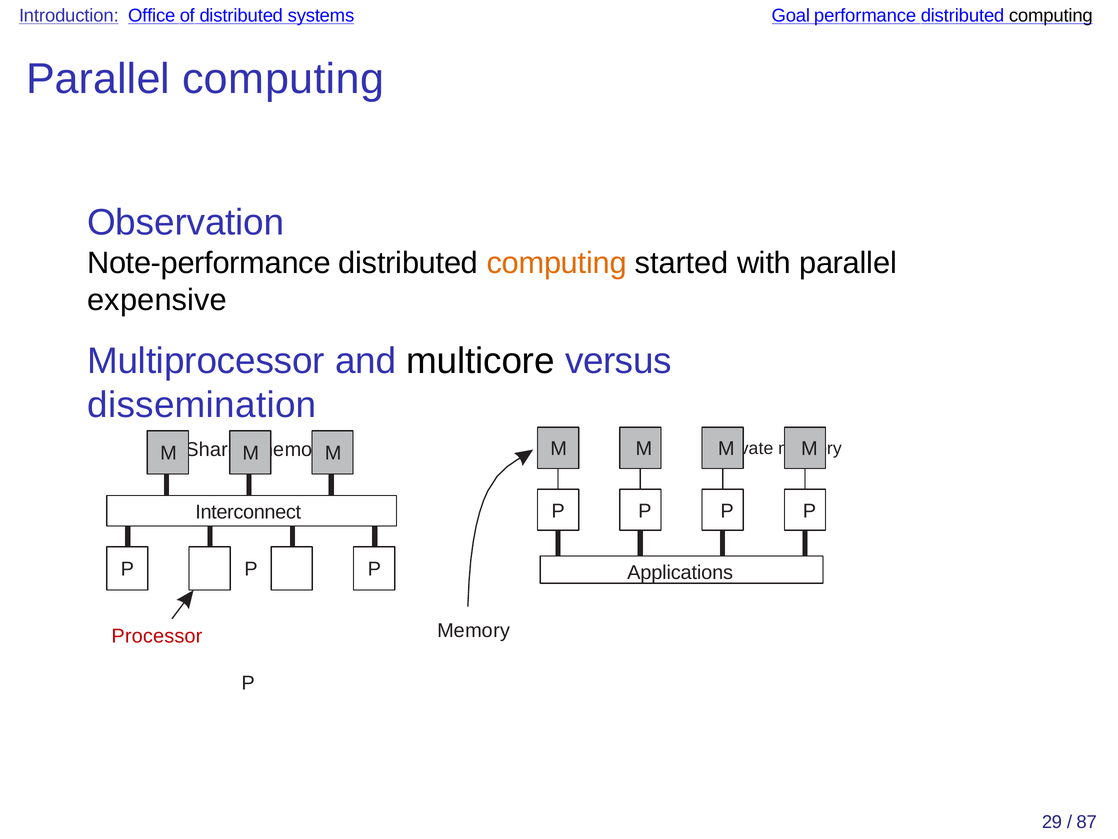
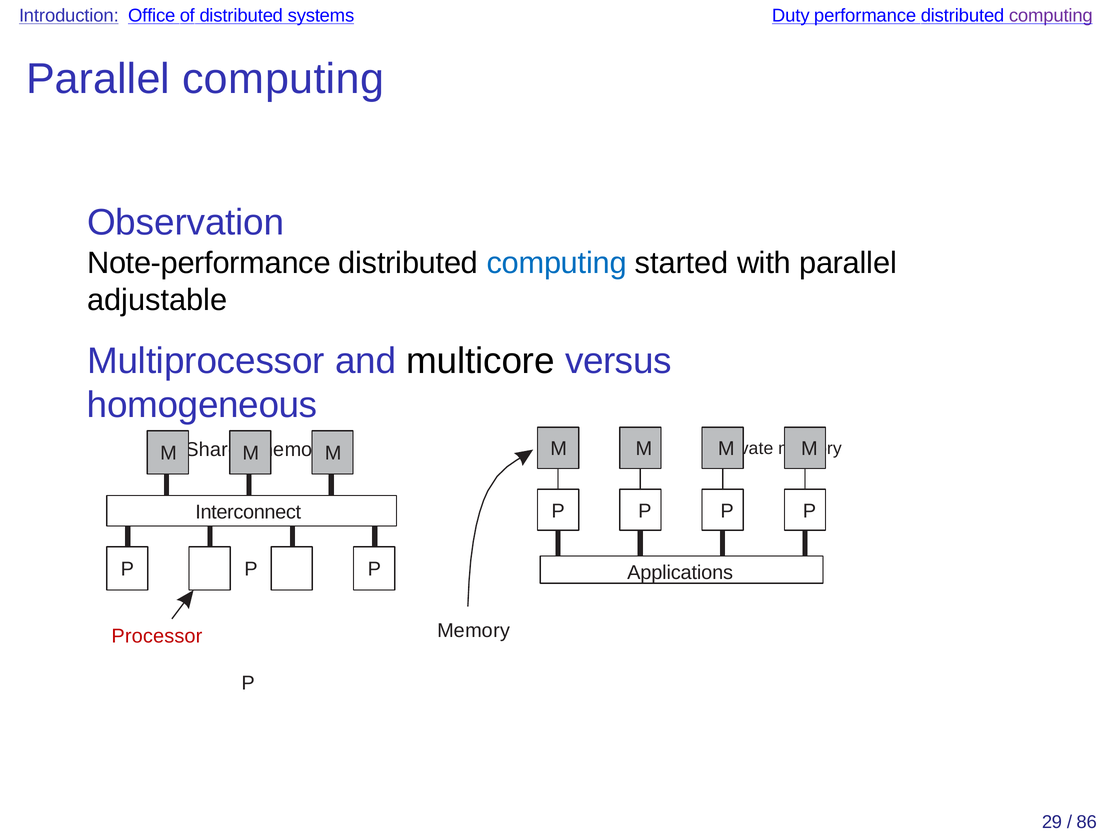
Goal: Goal -> Duty (791, 15)
computing colour: black -> purple (1051, 15)
computing colour: orange -> blue (557, 263)
expensive: expensive -> adjustable (157, 300)
dissemination: dissemination -> homogeneous (202, 405)
87: 87 -> 86 (1087, 822)
